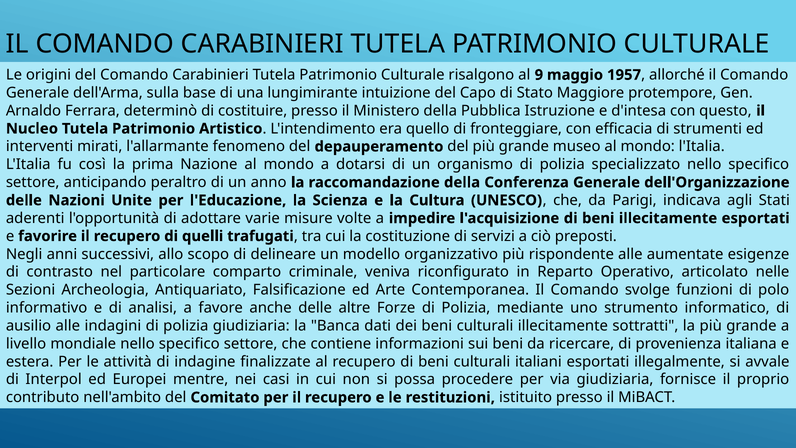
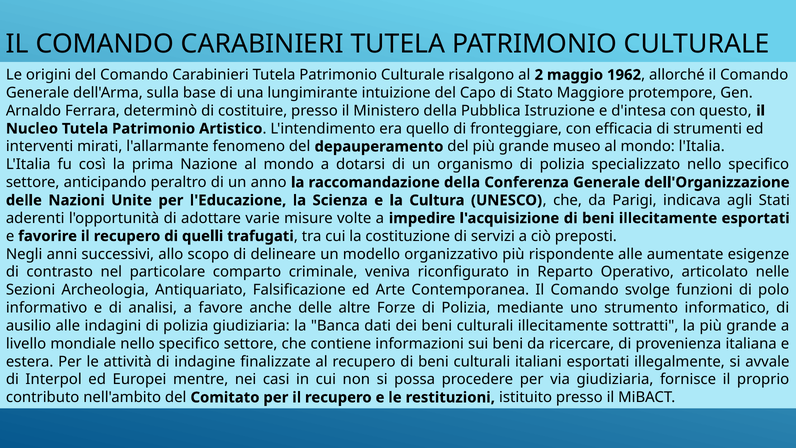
9: 9 -> 2 (539, 75)
1957: 1957 -> 1962 (624, 75)
